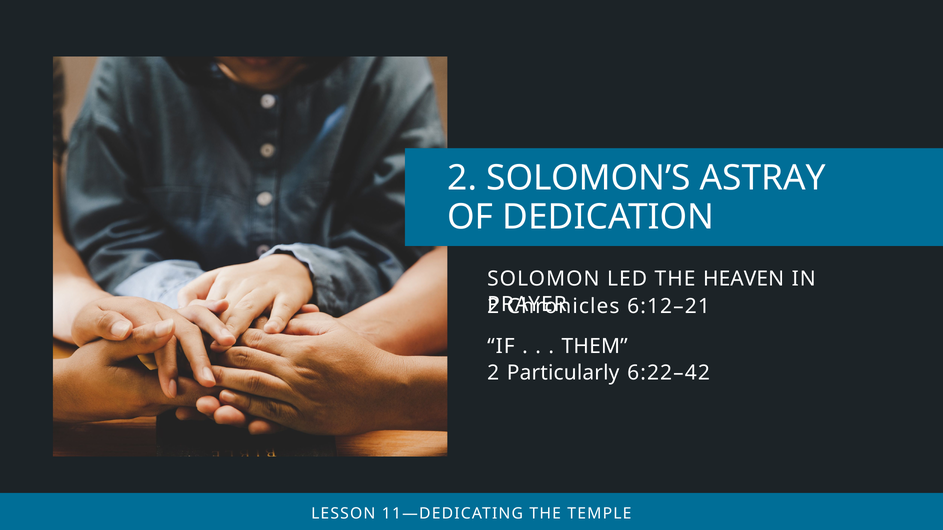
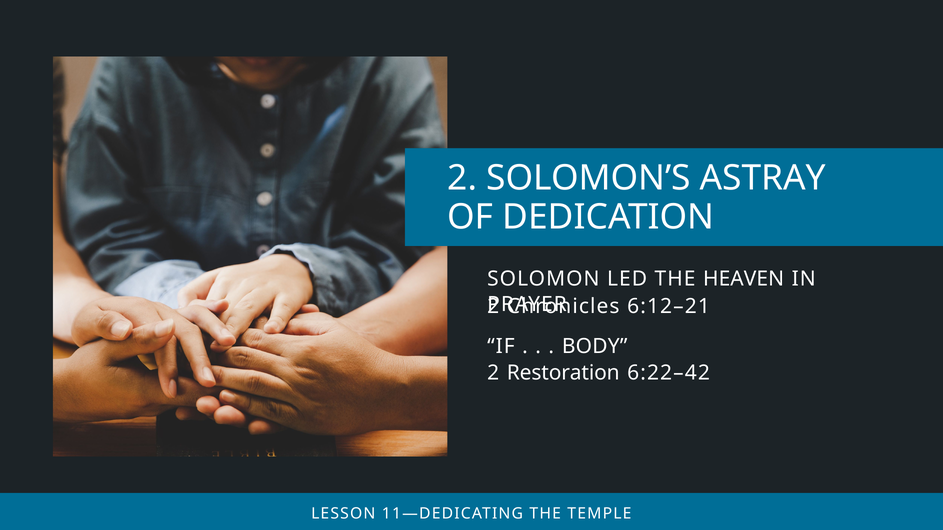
THEM: THEM -> BODY (595, 347)
Particularly: Particularly -> Restoration (563, 373)
